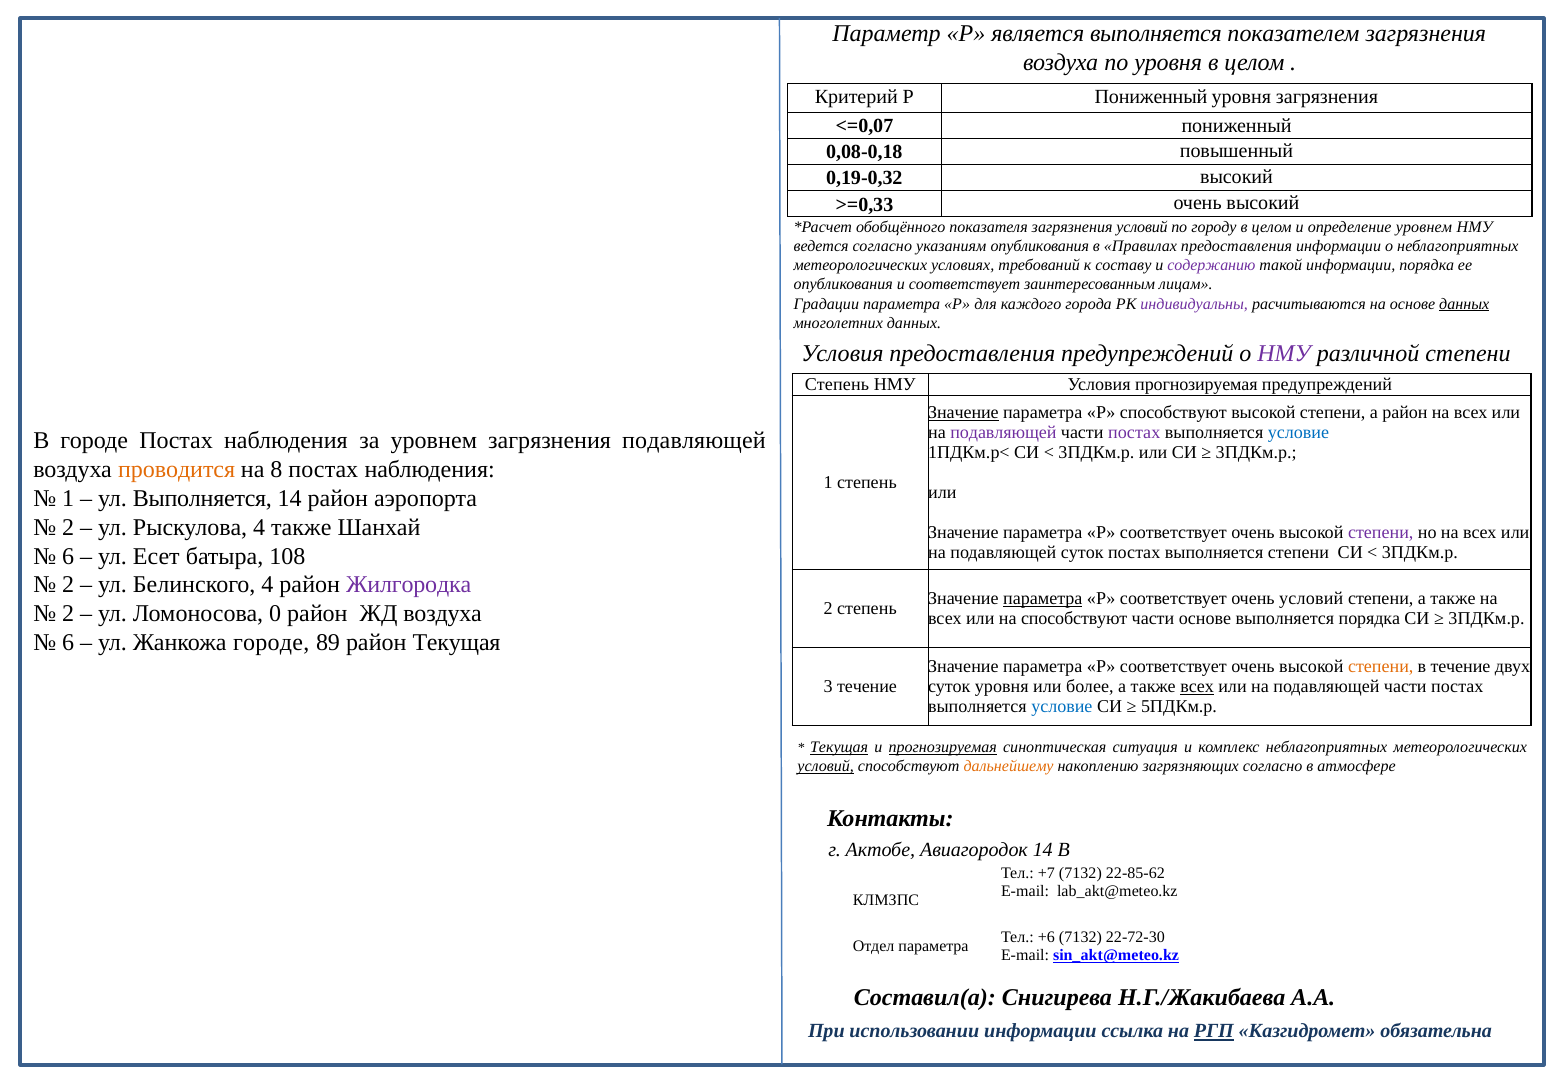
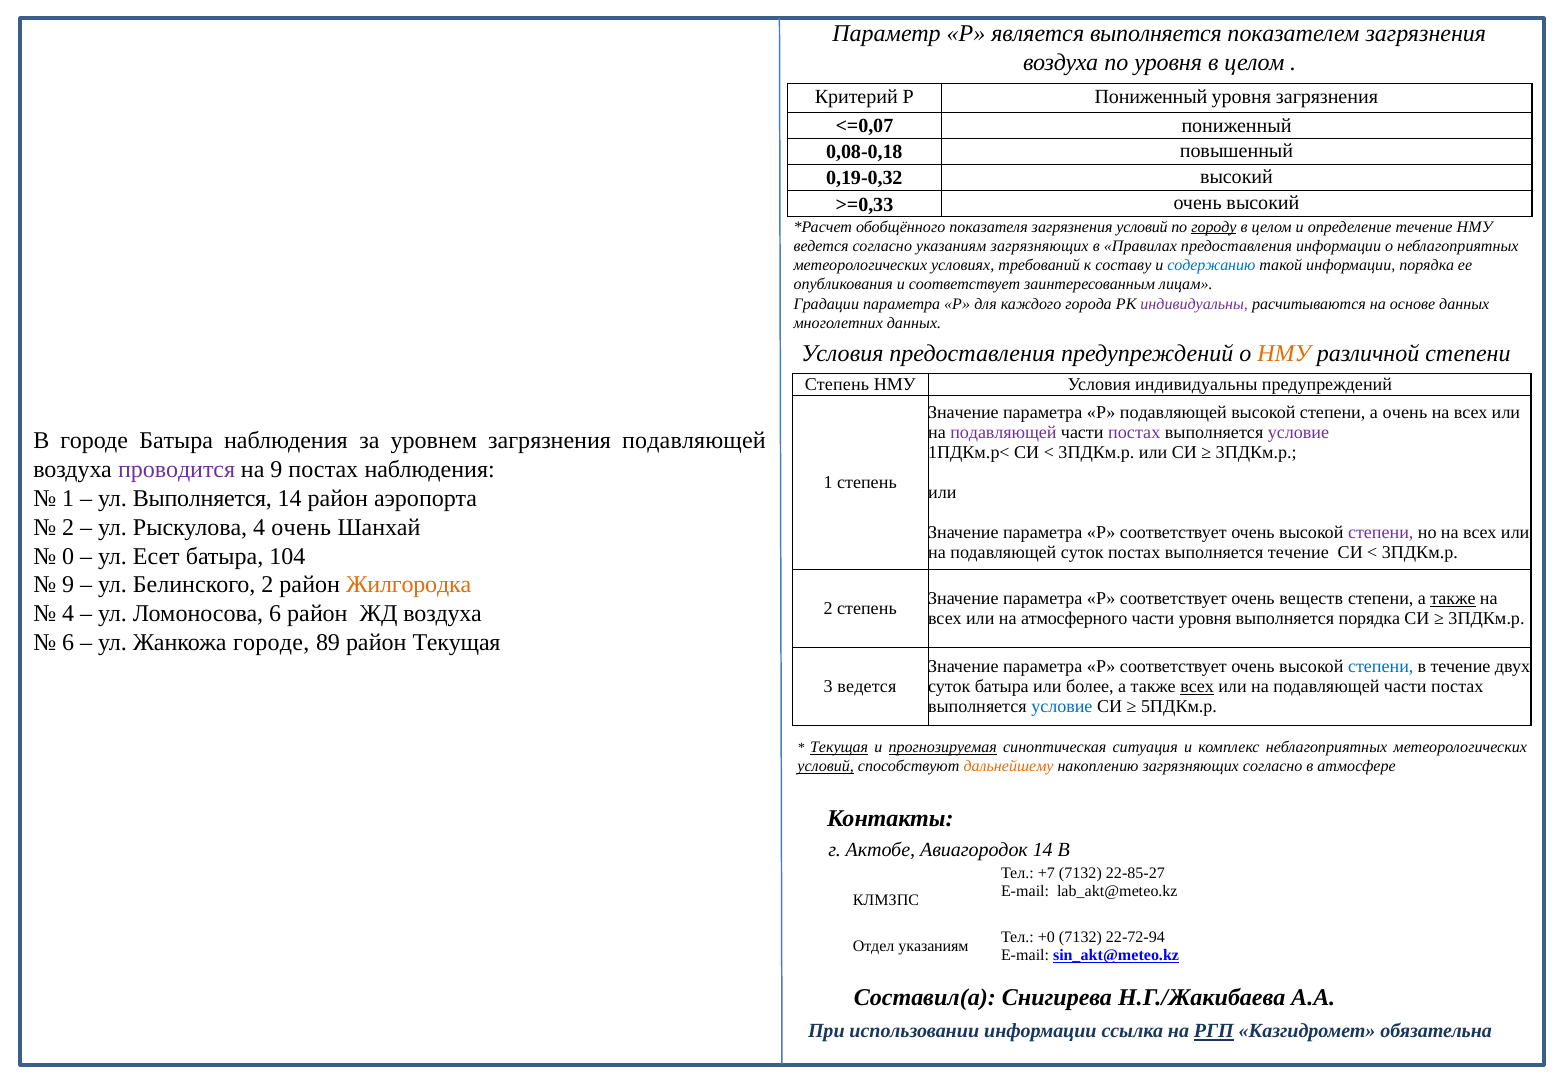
городу underline: none -> present (1214, 227)
определение уровнем: уровнем -> течение (1424, 227)
указаниям опубликования: опубликования -> загрязняющих (1040, 246)
содержанию colour: purple -> blue (1211, 265)
данных underline: present -> none (1464, 304)
НМУ colour: purple -> orange (1284, 353)
Условия прогнозируемая: прогнозируемая -> индивидуальны (1196, 385)
Значение underline: present -> none (963, 412)
Р способствуют: способствуют -> подавляющей (1173, 412)
а район: район -> очень (1405, 412)
условие colour: blue -> purple (1299, 432)
городе Постах: Постах -> Батыра (176, 441)
проводится colour: orange -> purple (177, 469)
на 8: 8 -> 9 (277, 469)
4 также: также -> очень (301, 527)
выполняется степени: степени -> течение (1298, 552)
6: 6 -> 0 (68, 556)
108: 108 -> 104 (287, 556)
2: 2 -> 9 (68, 585)
Белинского 4: 4 -> 2 (268, 585)
Жилгородка colour: purple -> orange (409, 585)
параметра underline: present -> none (1043, 598)
очень условий: условий -> веществ (1311, 598)
также underline: none -> present (1453, 598)
2: 2 -> 4 (68, 614)
Ломоносова 0: 0 -> 6 (275, 614)
на способствуют: способствуют -> атмосферного (1074, 618)
части основе: основе -> уровня (1205, 618)
степени colour: orange -> blue (1381, 667)
3 течение: течение -> ведется (867, 687)
суток уровня: уровня -> батыра (1002, 687)
22-85-62: 22-85-62 -> 22-85-27 (1135, 873)
+6: +6 -> +0 (1046, 937)
22-72-30: 22-72-30 -> 22-72-94 (1135, 937)
Отдел параметра: параметра -> указаниям (934, 946)
